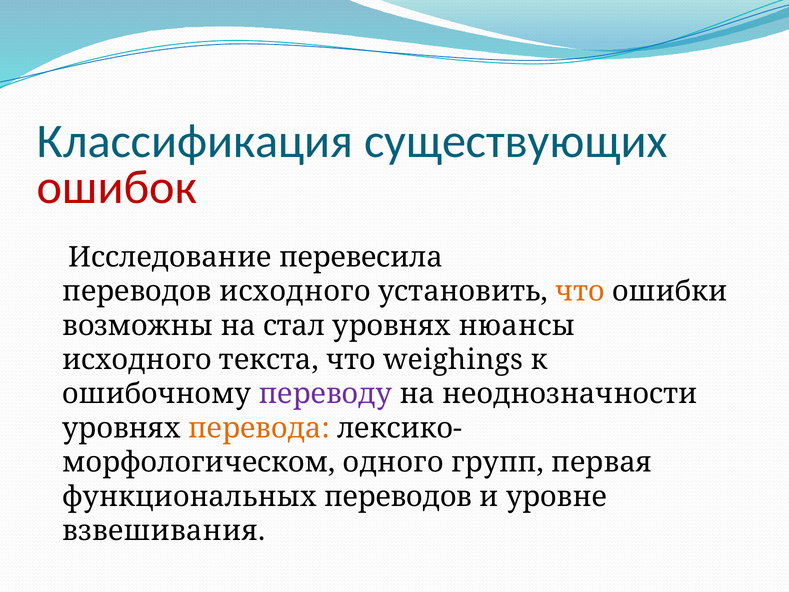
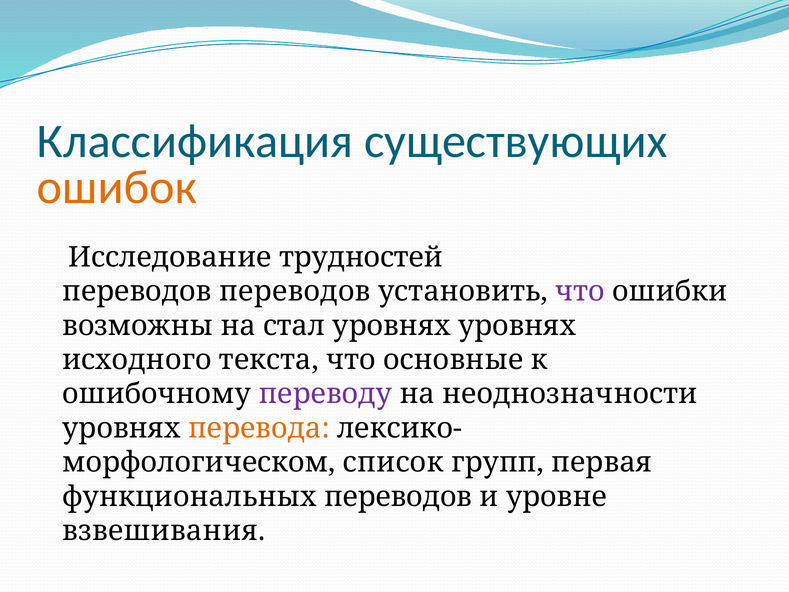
ошибок colour: red -> orange (117, 187)
перевесила: перевесила -> трудностей (361, 257)
переводов исходного: исходного -> переводов (295, 291)
что colour: orange -> purple (580, 291)
уровнях нюансы: нюансы -> уровнях (517, 326)
weighings: weighings -> основные (453, 360)
одного: одного -> список (393, 462)
